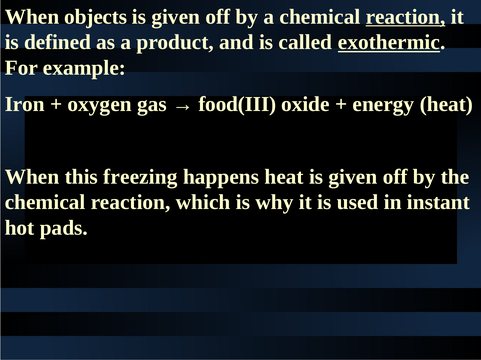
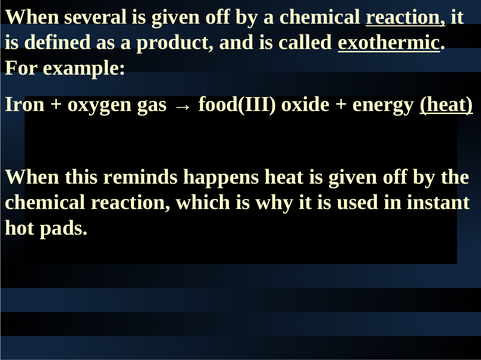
objects: objects -> several (96, 17)
heat underline: none -> present (446, 104)
freezing: freezing -> reminds (141, 177)
